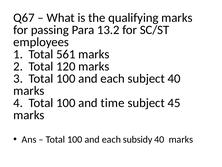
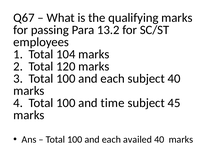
561: 561 -> 104 (66, 54)
subsidy: subsidy -> availed (138, 139)
